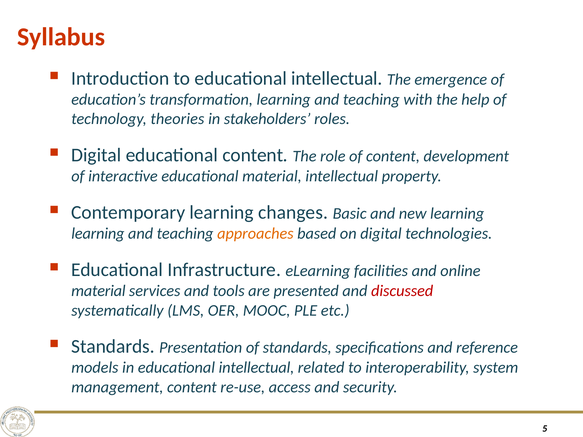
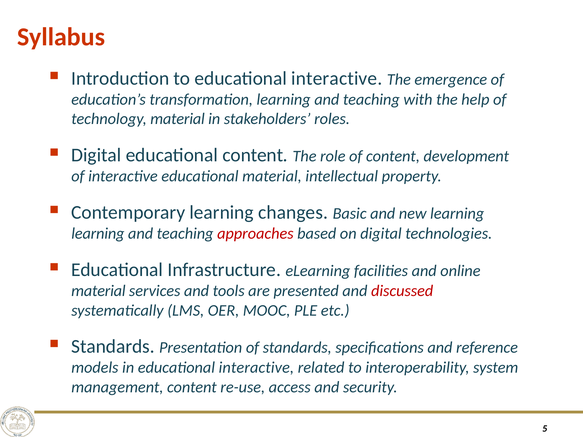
to educational intellectual: intellectual -> interactive (337, 78)
technology theories: theories -> material (178, 119)
approaches colour: orange -> red (255, 234)
in educational intellectual: intellectual -> interactive (256, 368)
